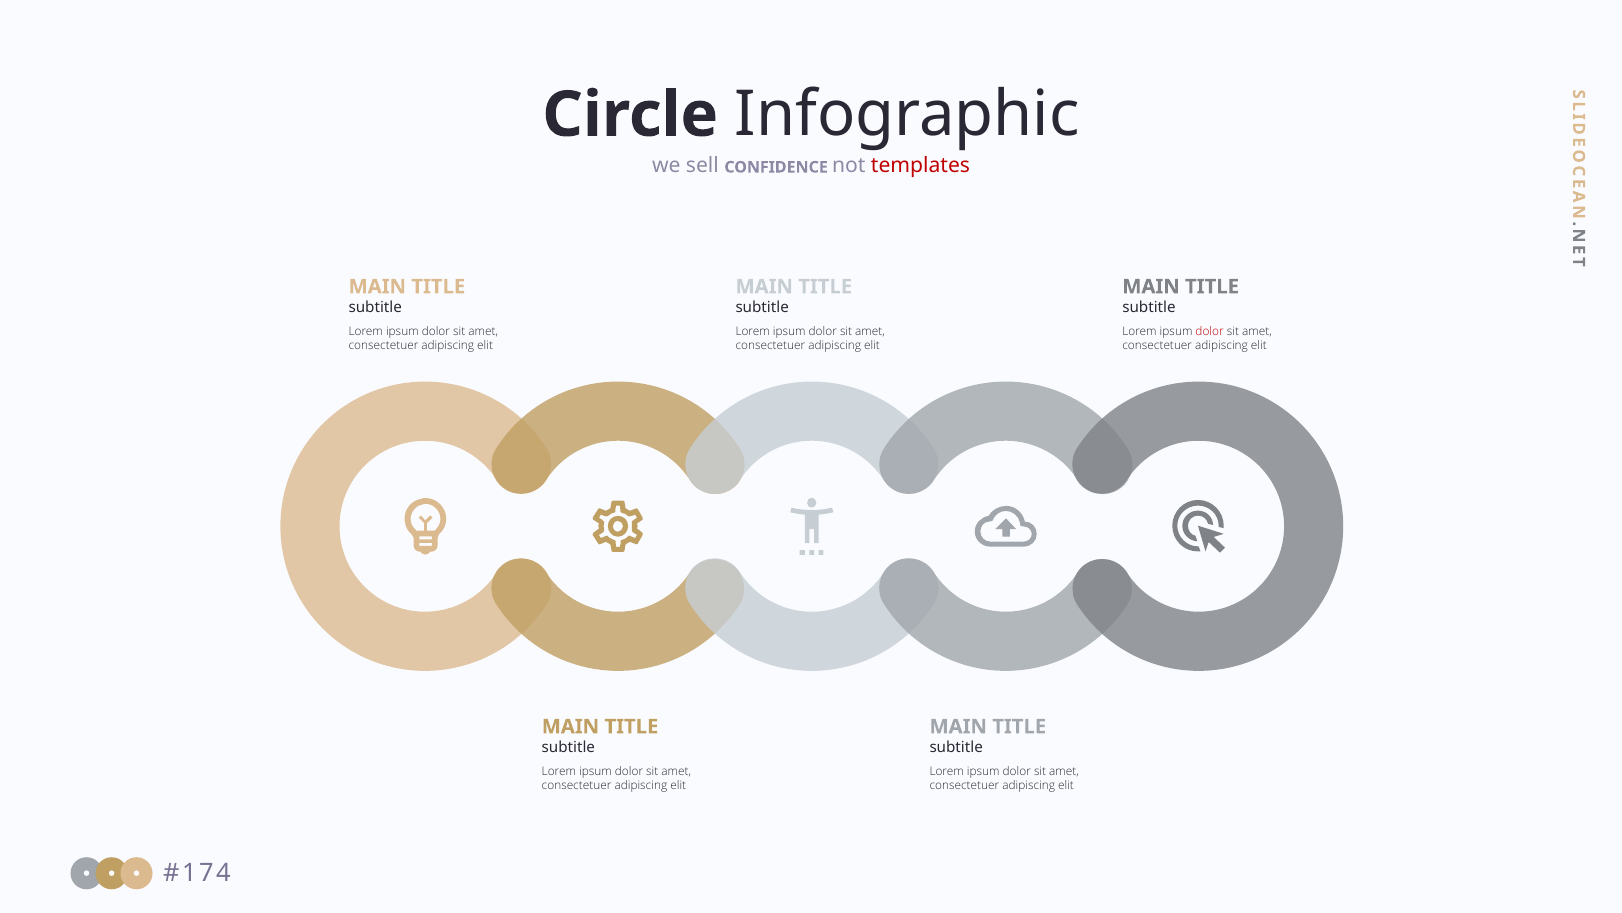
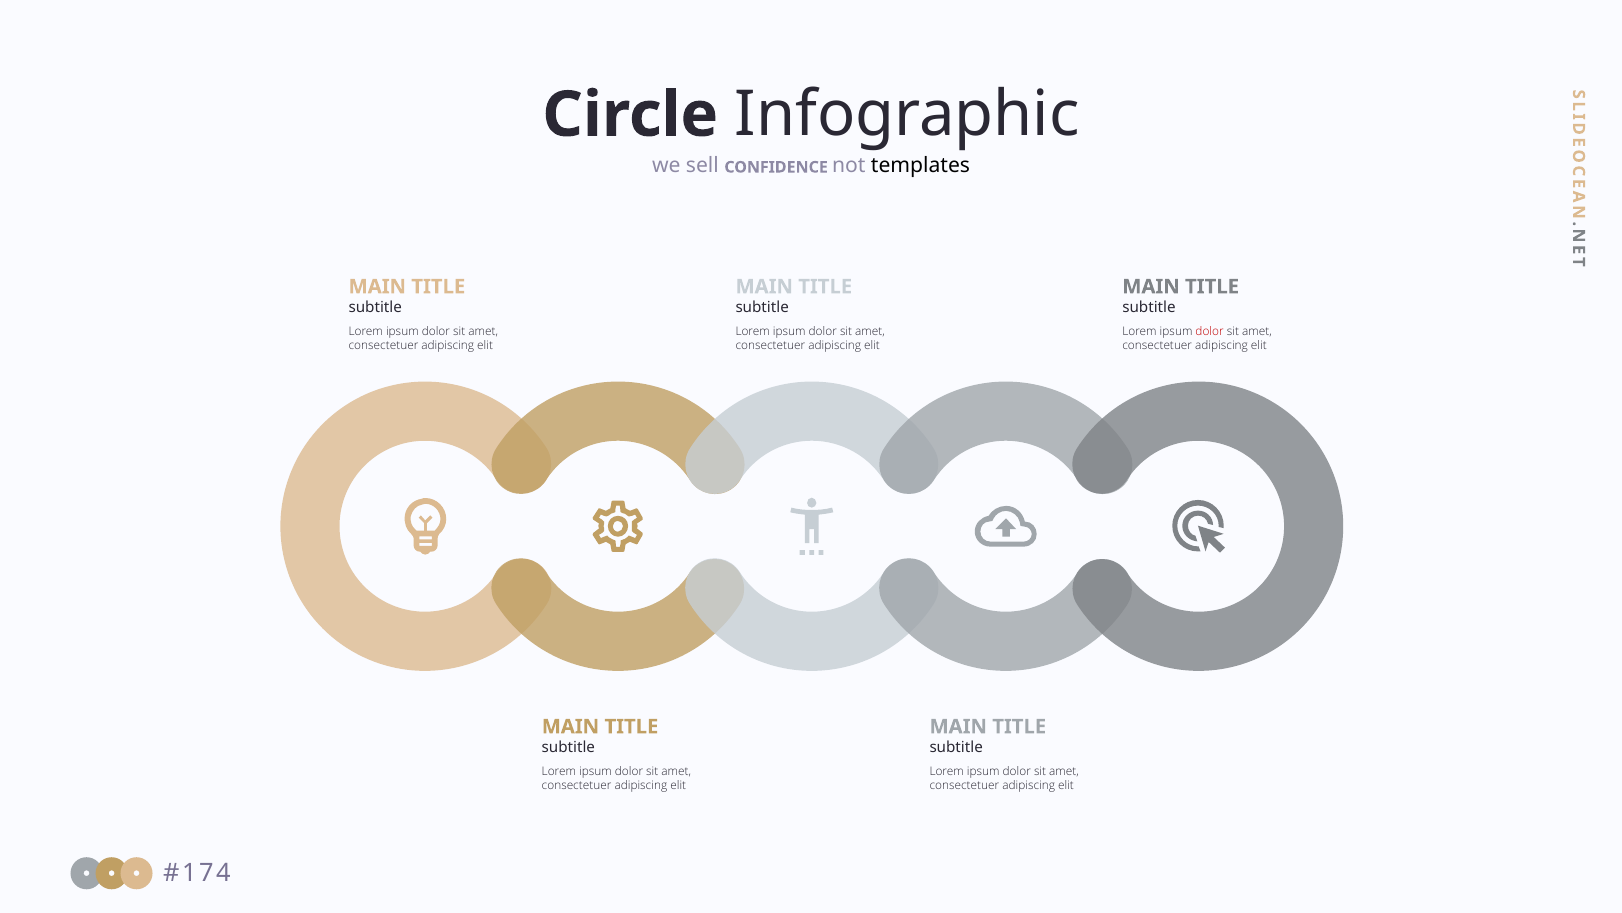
templates colour: red -> black (920, 165)
